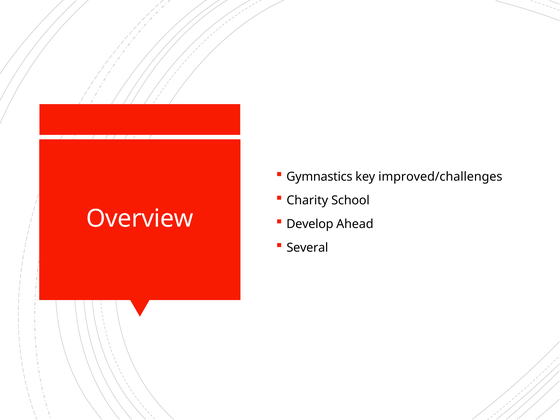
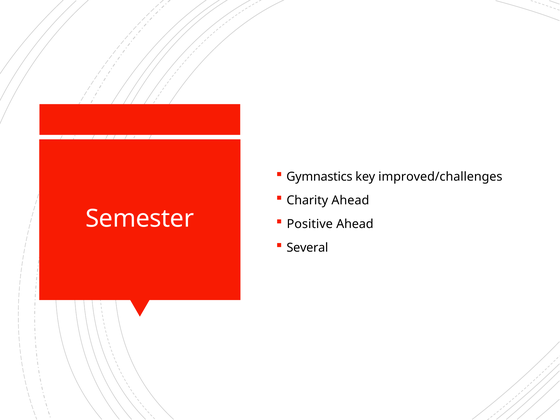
Charity School: School -> Ahead (350, 200)
Overview: Overview -> Semester (140, 219)
Develop: Develop -> Positive (310, 224)
